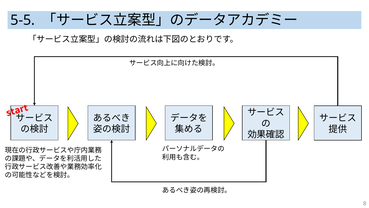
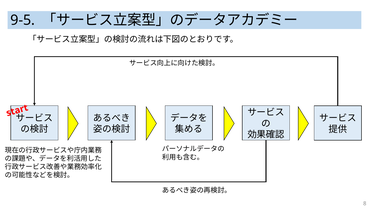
5-5: 5-5 -> 9-5 (23, 20)
